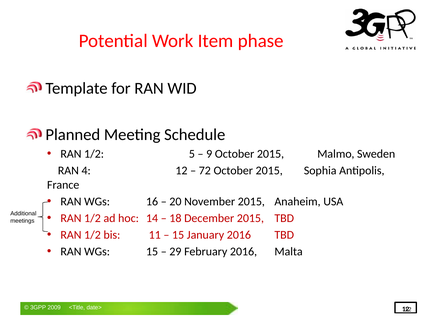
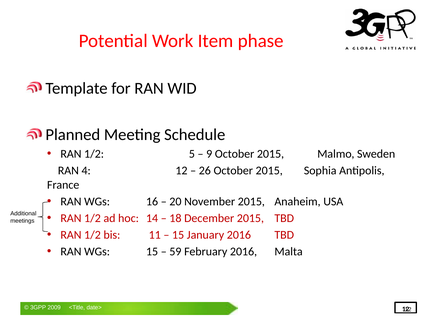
72: 72 -> 26 (205, 171)
29: 29 -> 59 (175, 252)
